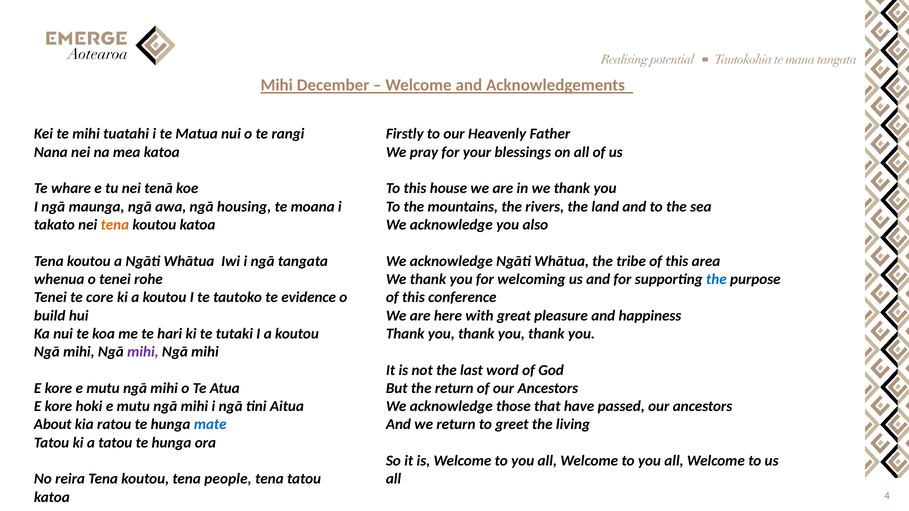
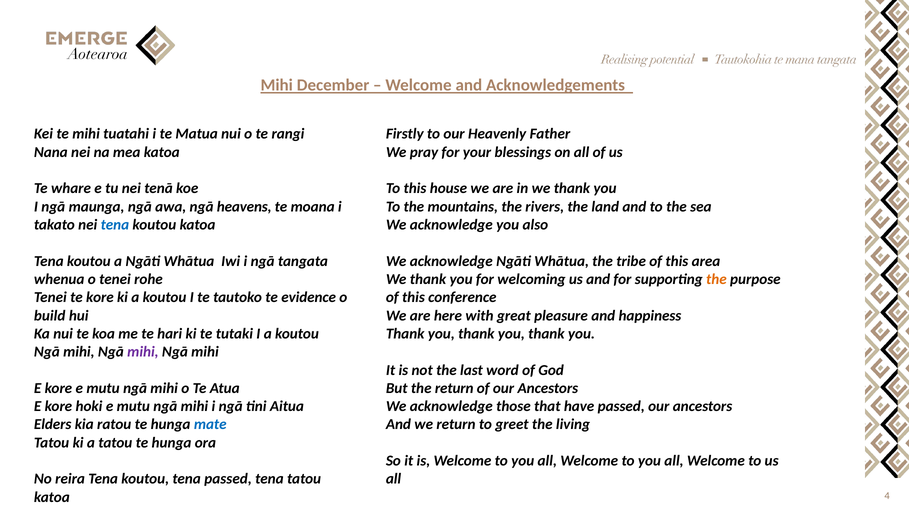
housing: housing -> heavens (244, 207)
tena colour: orange -> blue (115, 225)
the colour: blue -> orange (716, 279)
te core: core -> kore (100, 298)
About: About -> Elders (53, 425)
tena people: people -> passed (228, 479)
